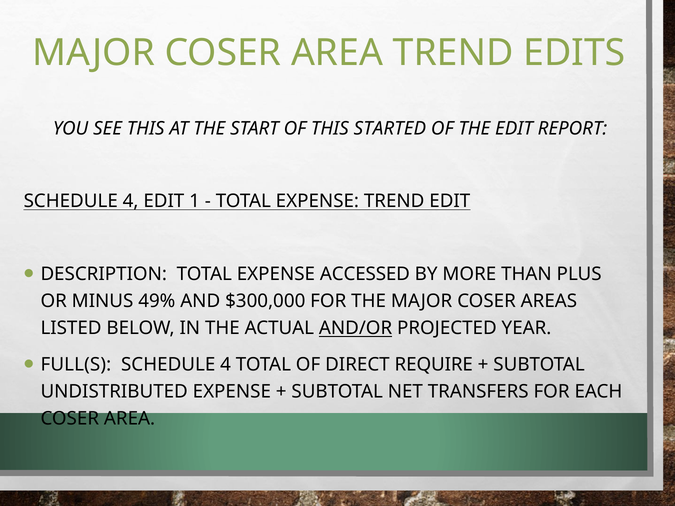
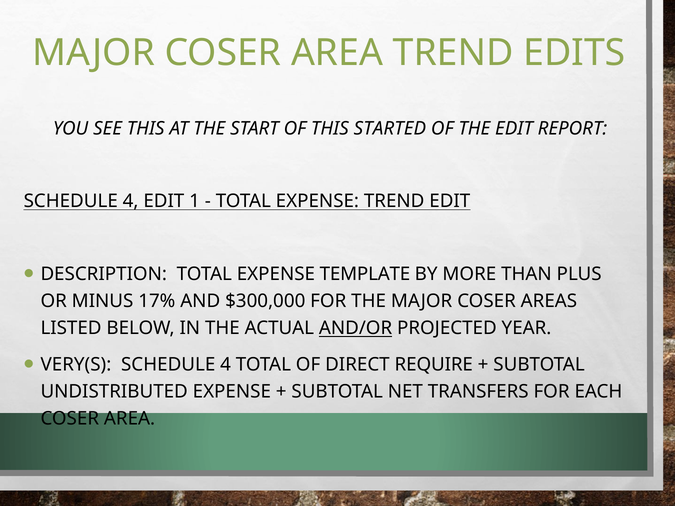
ACCESSED: ACCESSED -> TEMPLATE (365, 274)
49%: 49% -> 17% (157, 301)
FULL(S: FULL(S -> VERY(S (76, 365)
